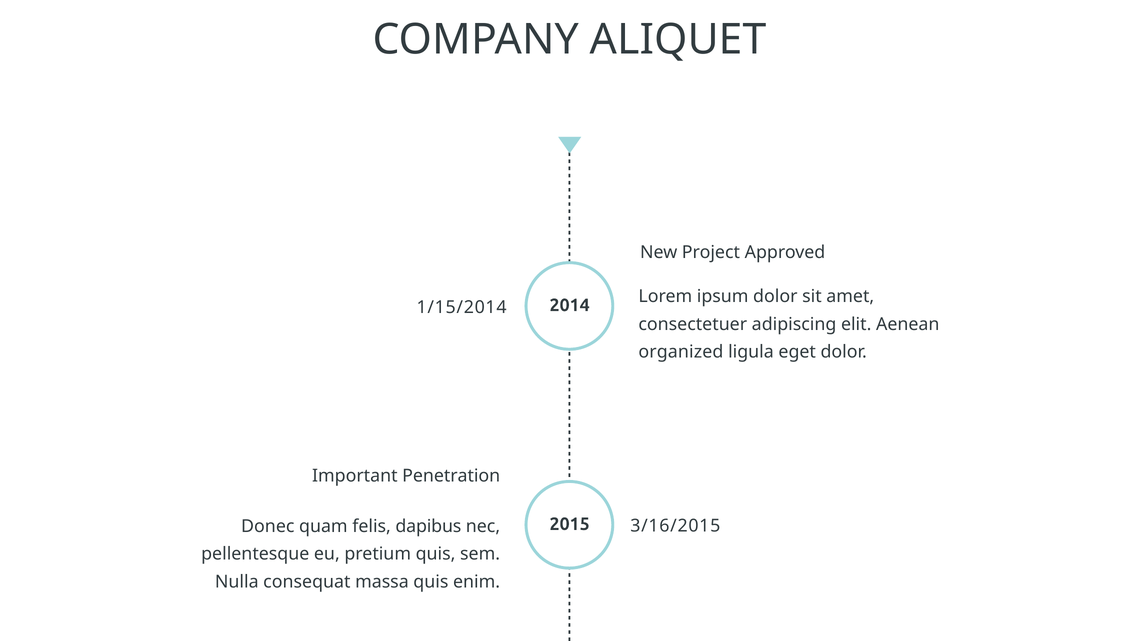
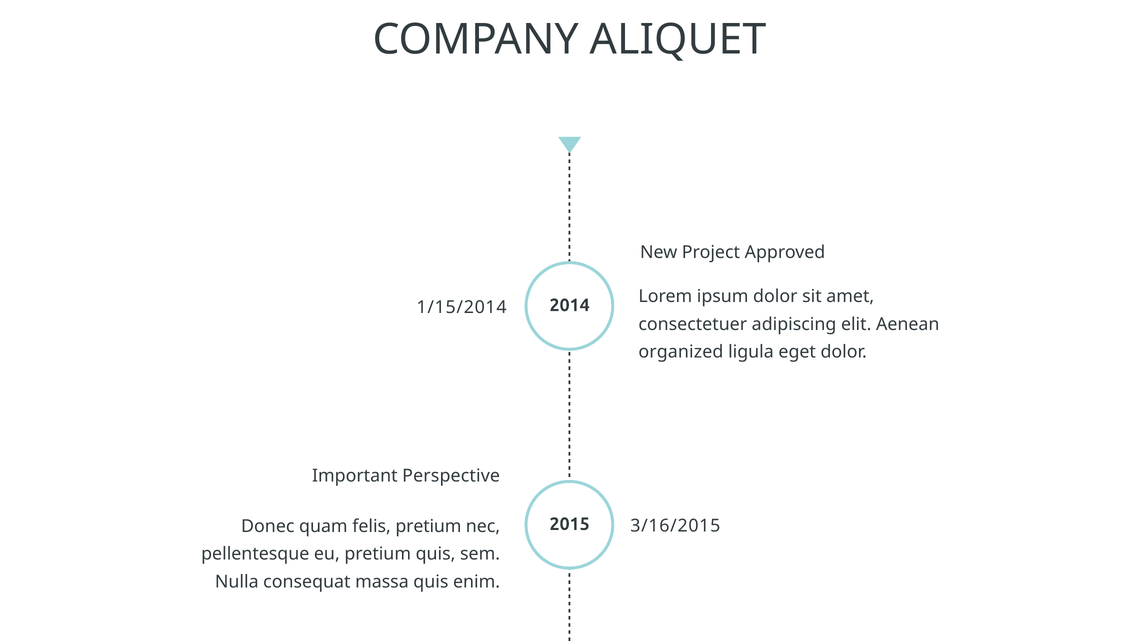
Penetration: Penetration -> Perspective (451, 476)
felis dapibus: dapibus -> pretium (428, 526)
